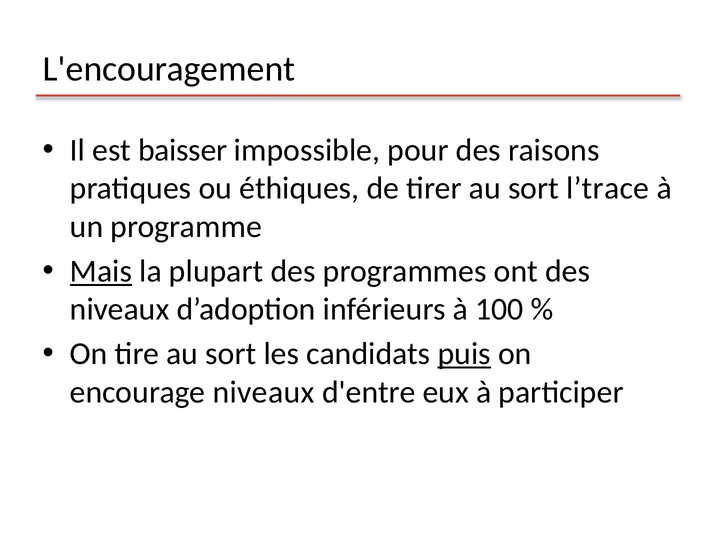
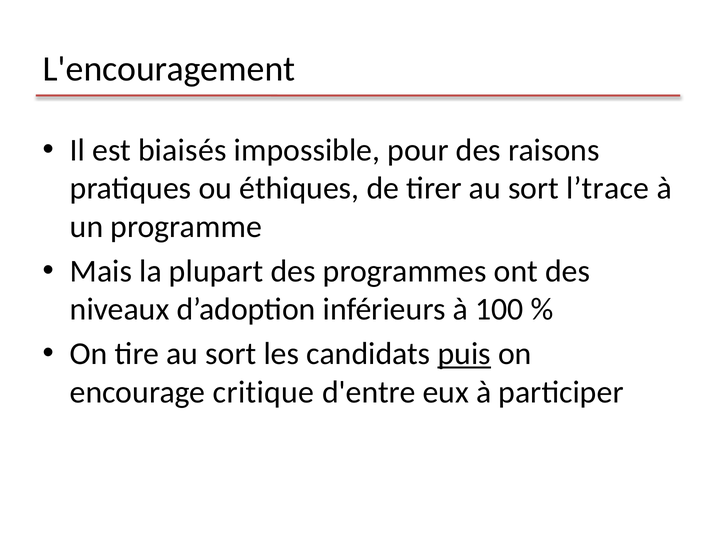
baisser: baisser -> biaisés (182, 150)
Mais underline: present -> none (101, 271)
encourage niveaux: niveaux -> critique (264, 392)
